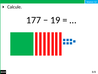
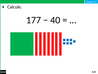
19: 19 -> 40 (55, 20)
